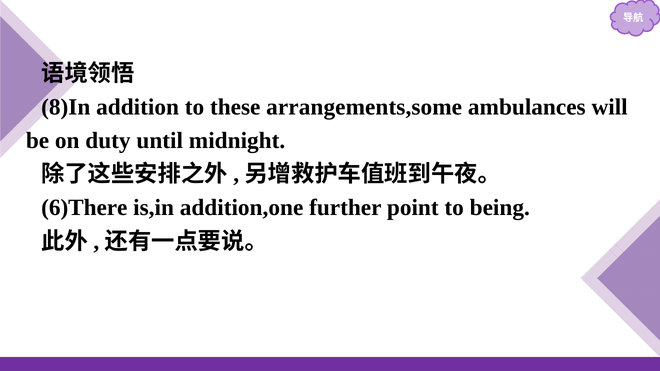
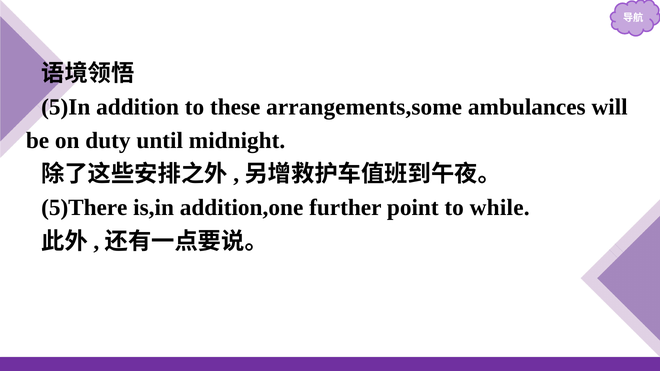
8)In: 8)In -> 5)In (66, 107)
6)There: 6)There -> 5)There (84, 208)
being: being -> while (500, 208)
